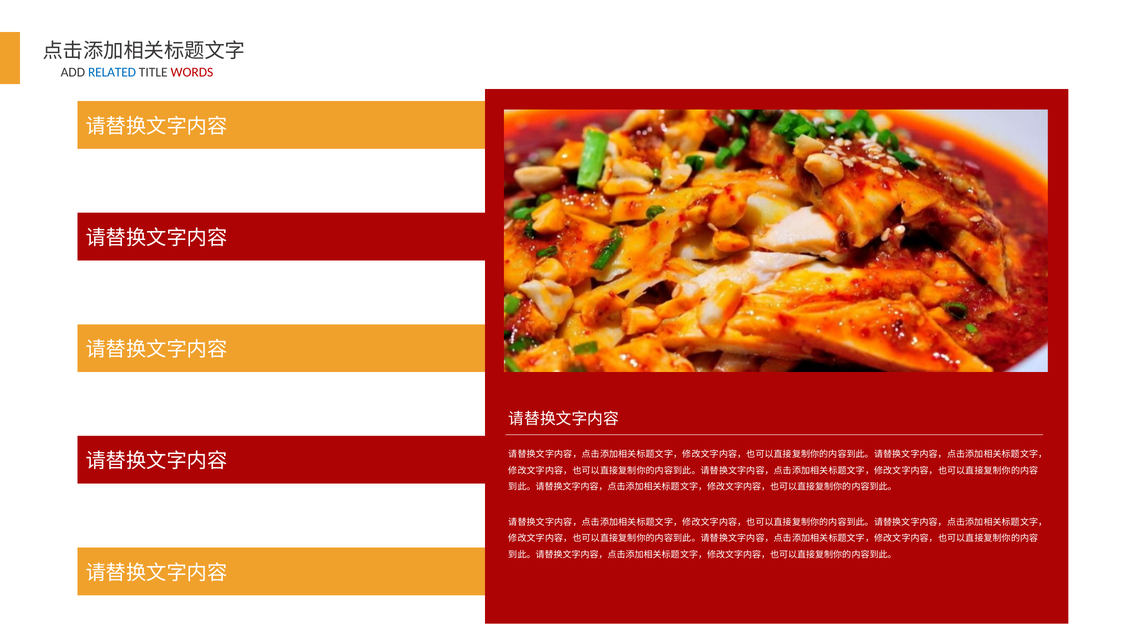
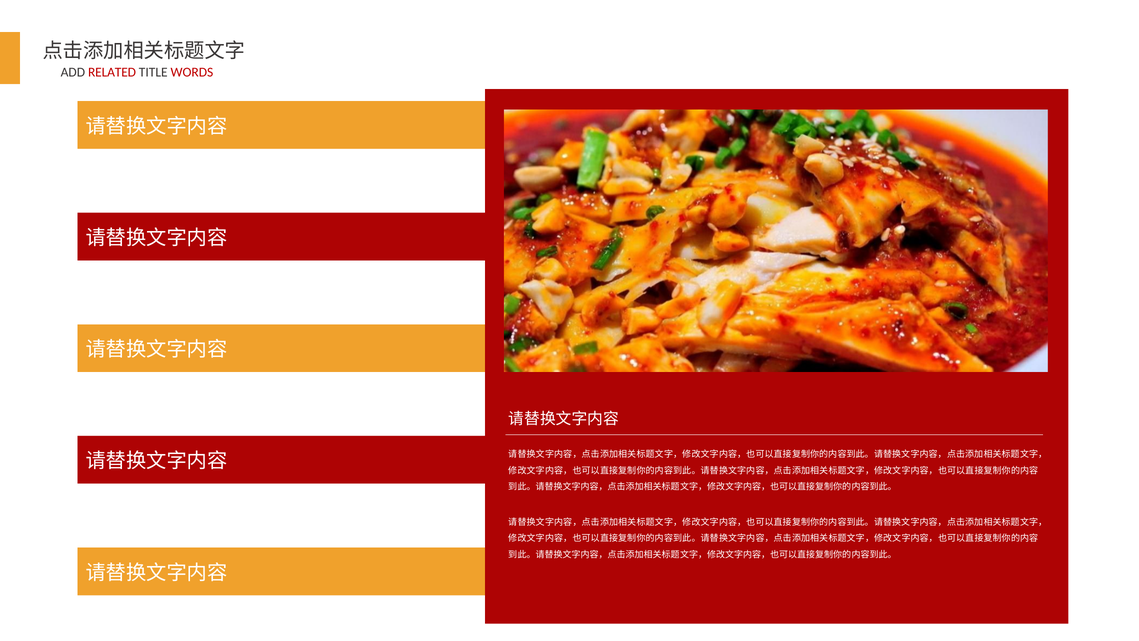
RELATED colour: blue -> red (112, 72)
